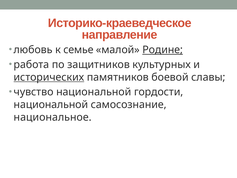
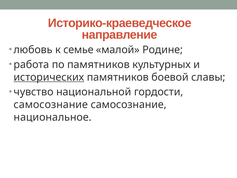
Родине underline: present -> none (163, 50)
по защитников: защитников -> памятников (98, 64)
национальной: национальной -> самосознание (51, 105)
